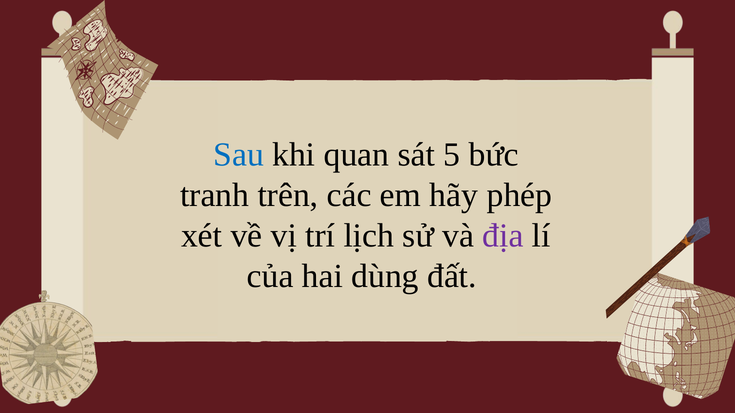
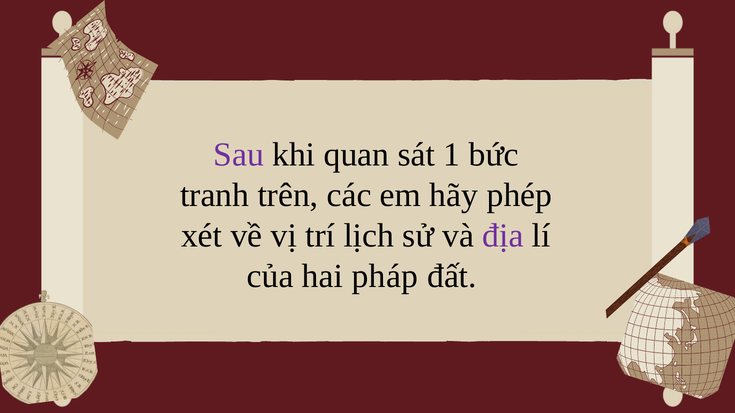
Sau colour: blue -> purple (239, 155)
5: 5 -> 1 (452, 155)
dùng: dùng -> pháp (385, 276)
